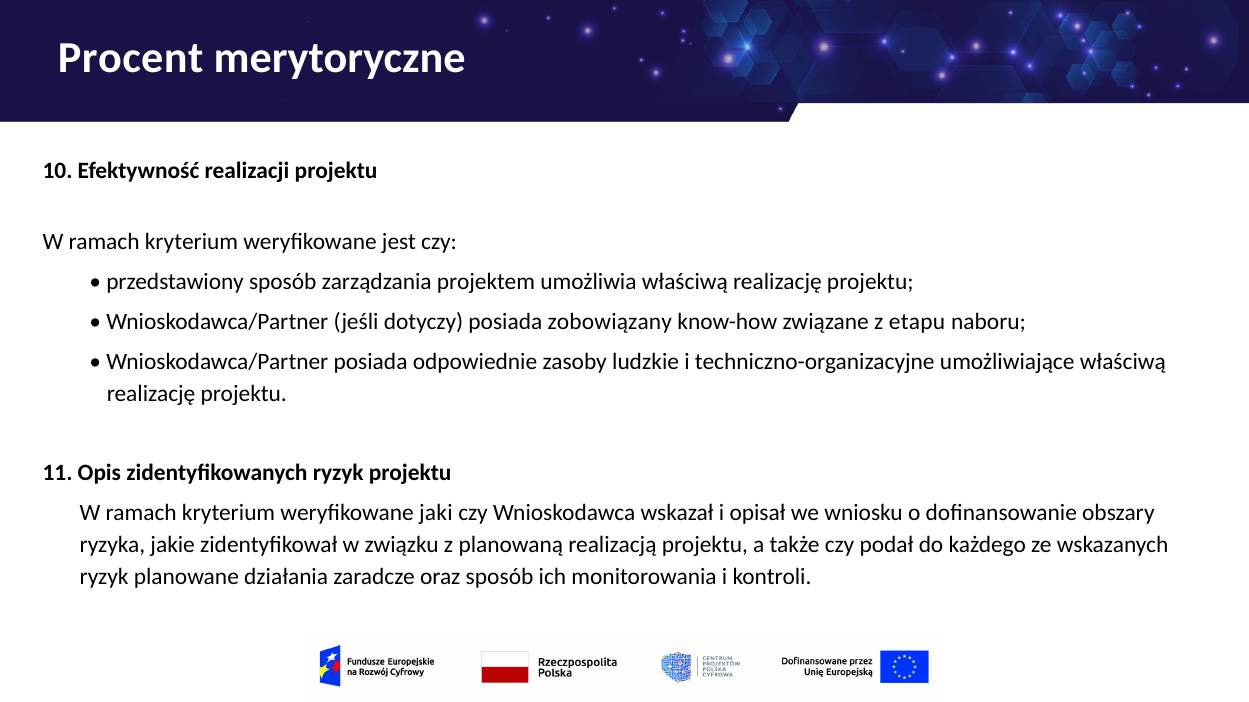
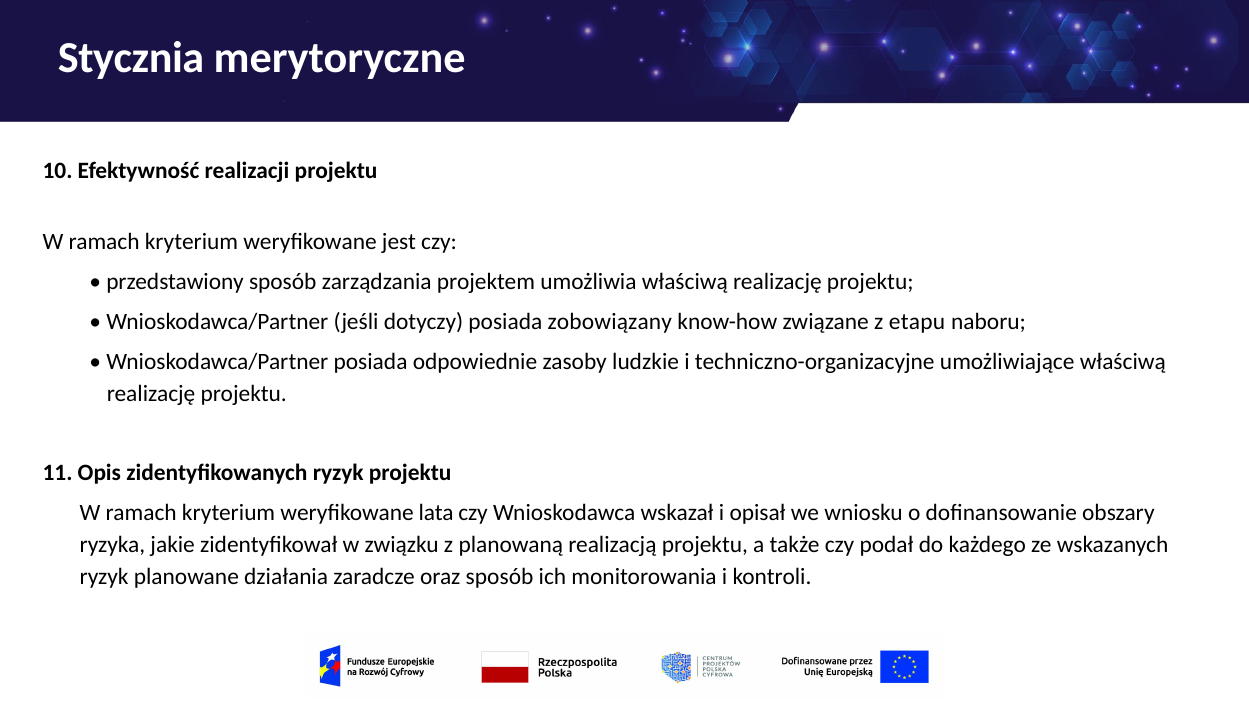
Procent: Procent -> Stycznia (131, 57)
jaki: jaki -> lata (436, 513)
